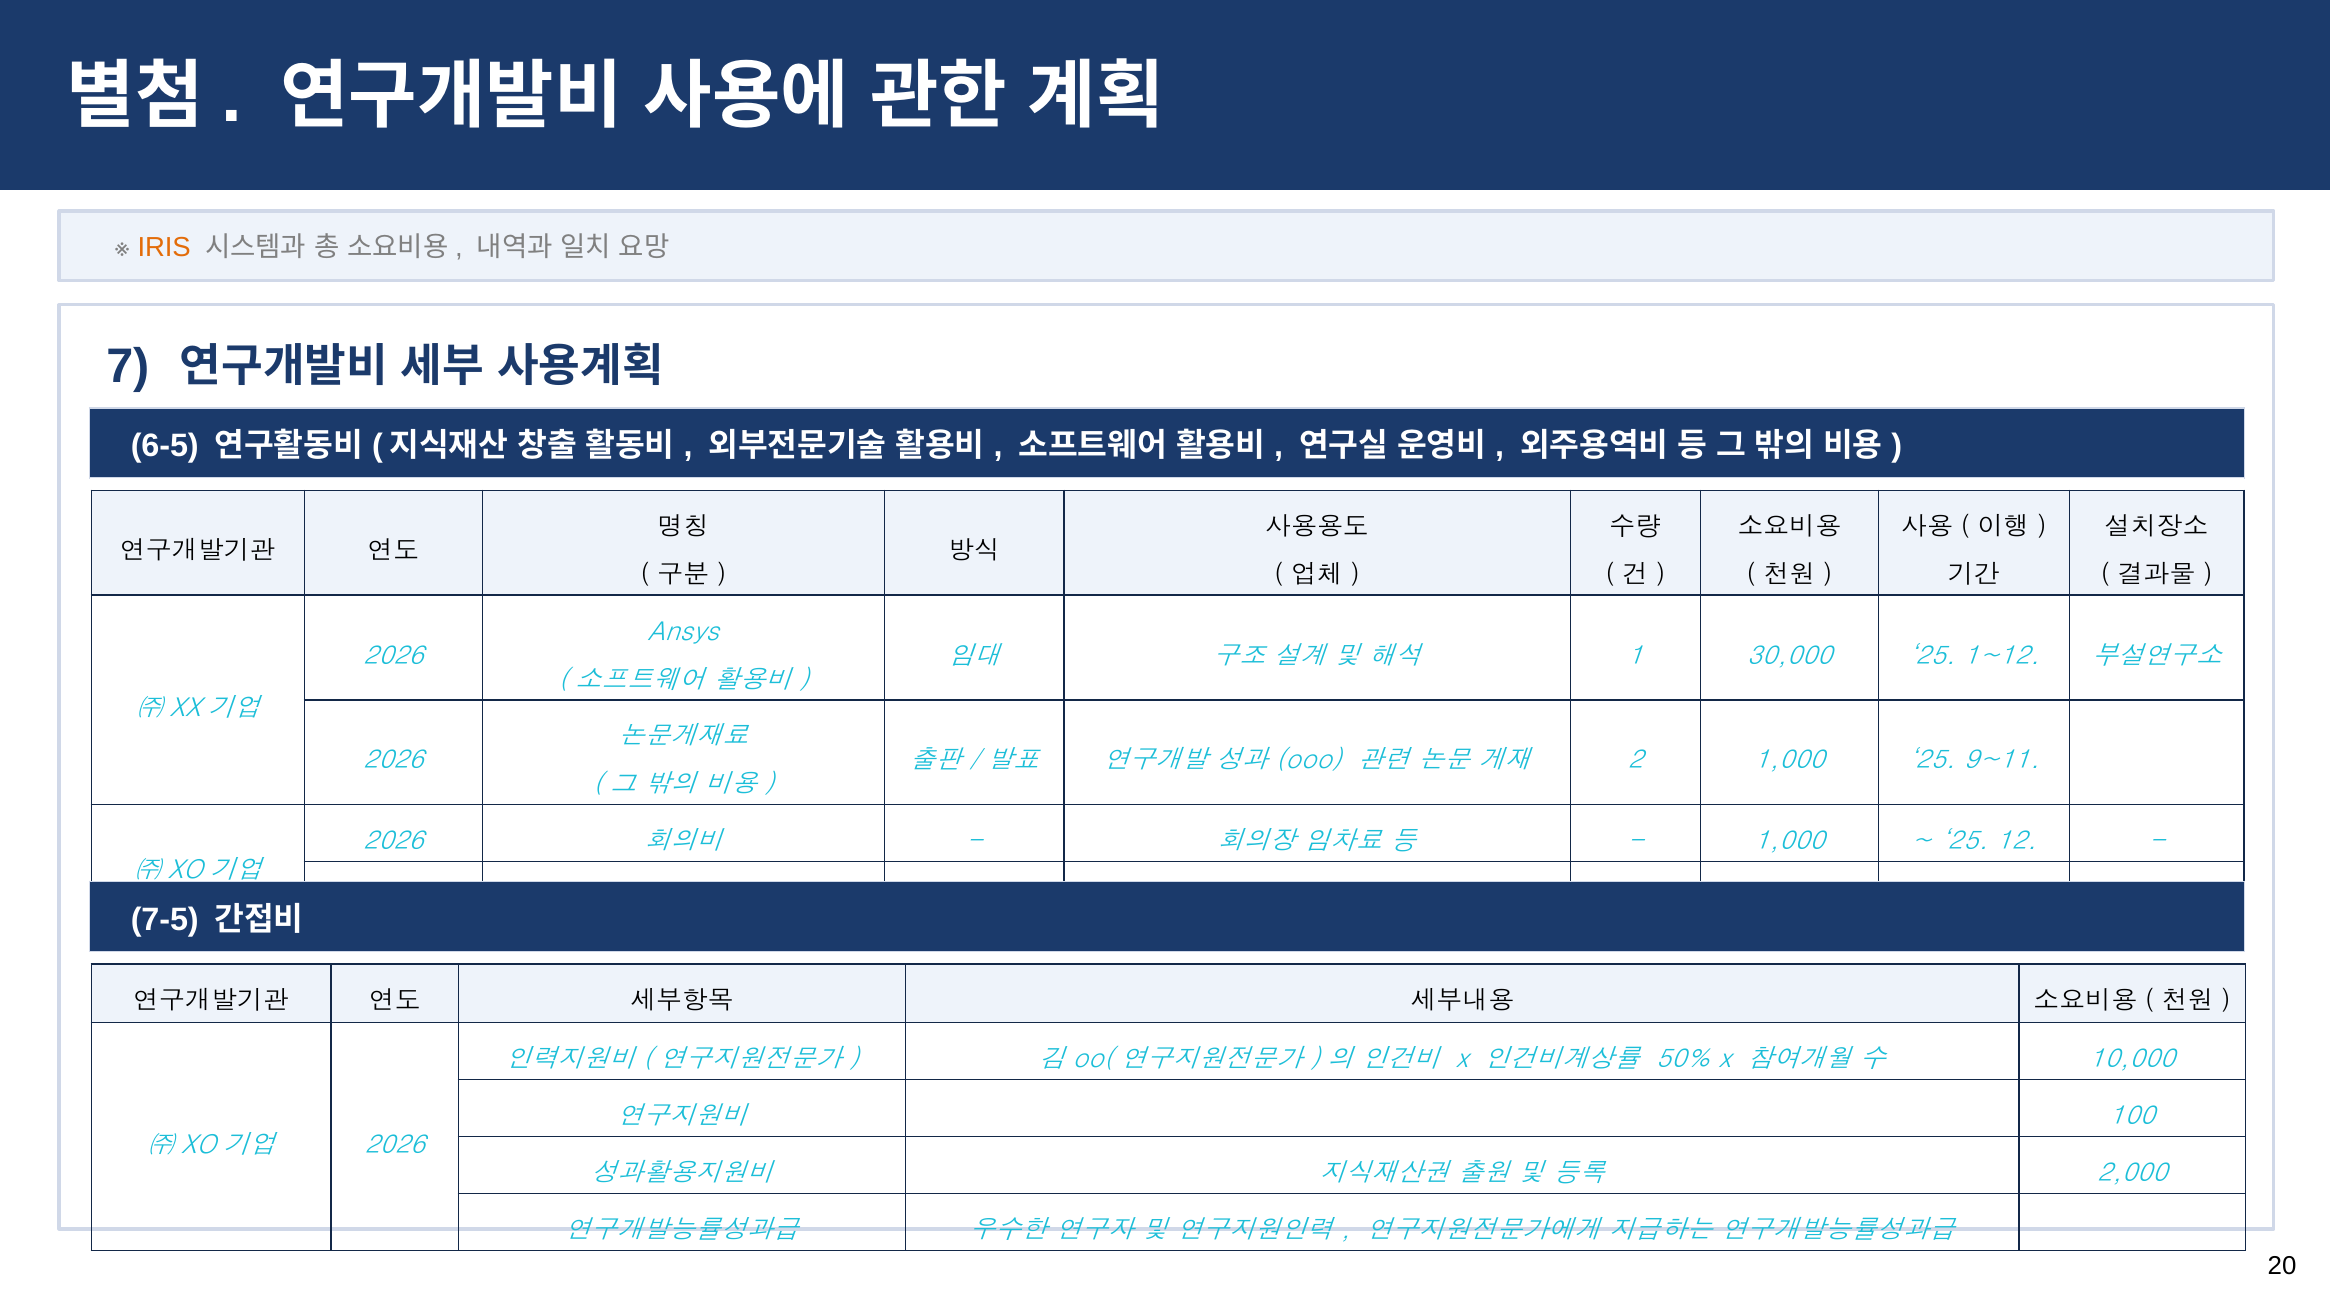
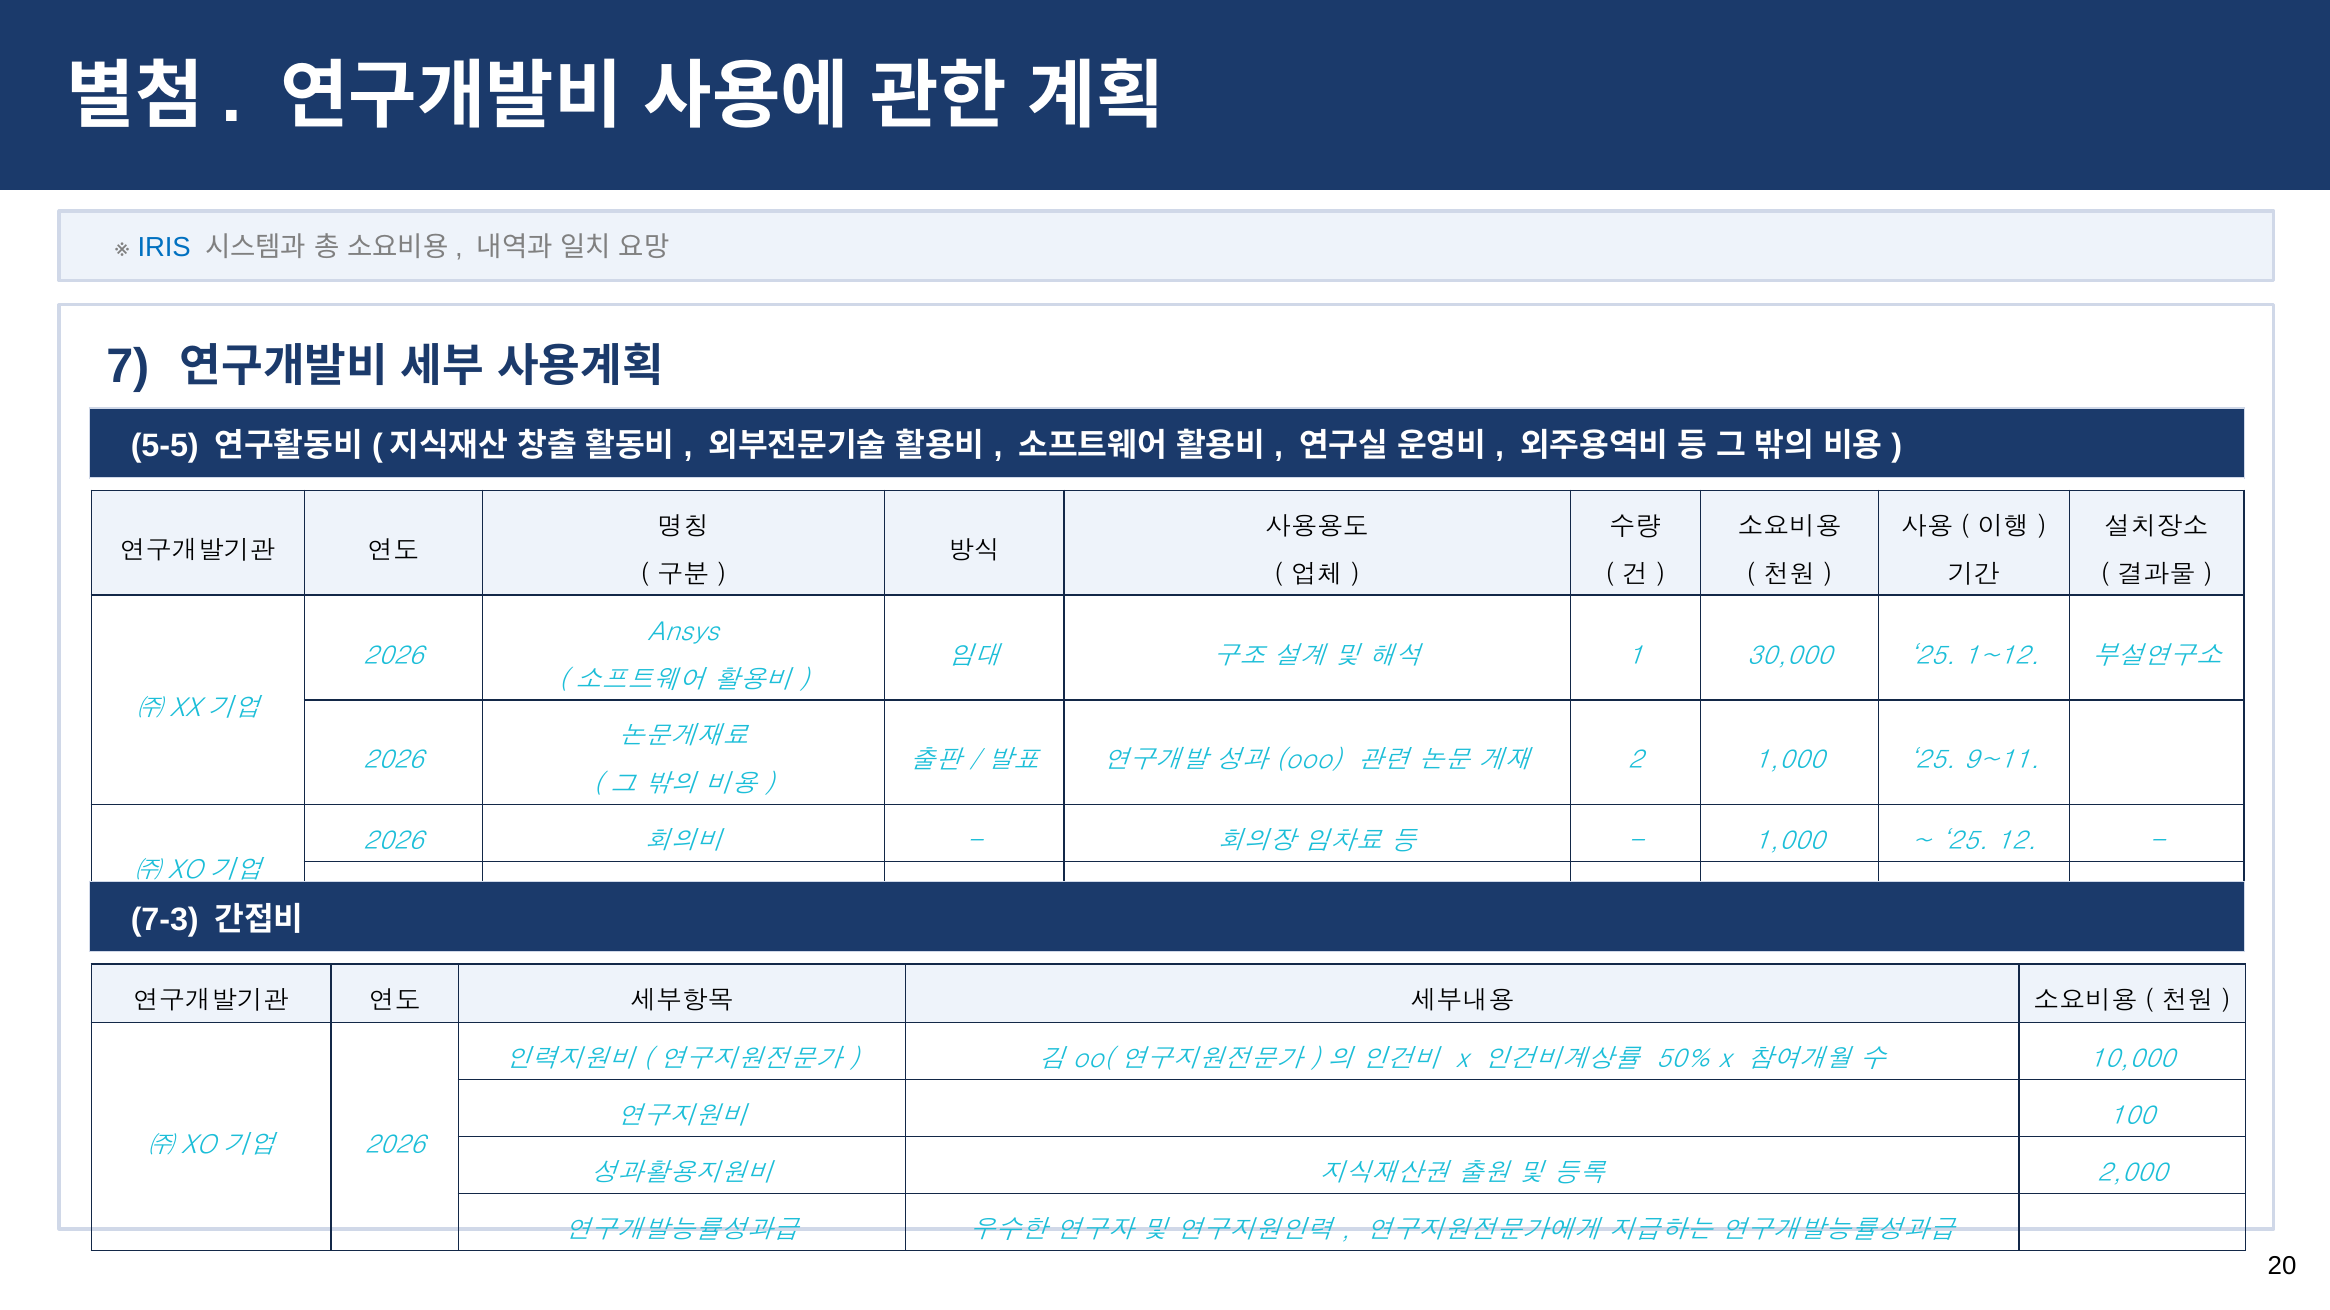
IRIS colour: orange -> blue (164, 248)
6-5: 6-5 -> 5-5 (165, 446)
7-5: 7-5 -> 7-3 (165, 920)
